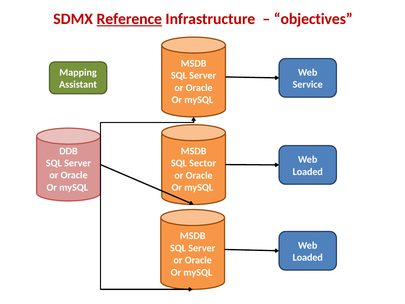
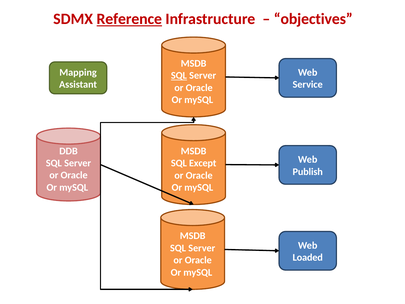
SQL underline: none -> present (179, 76)
Sector: Sector -> Except (203, 163)
Loaded: Loaded -> Publish (308, 172)
